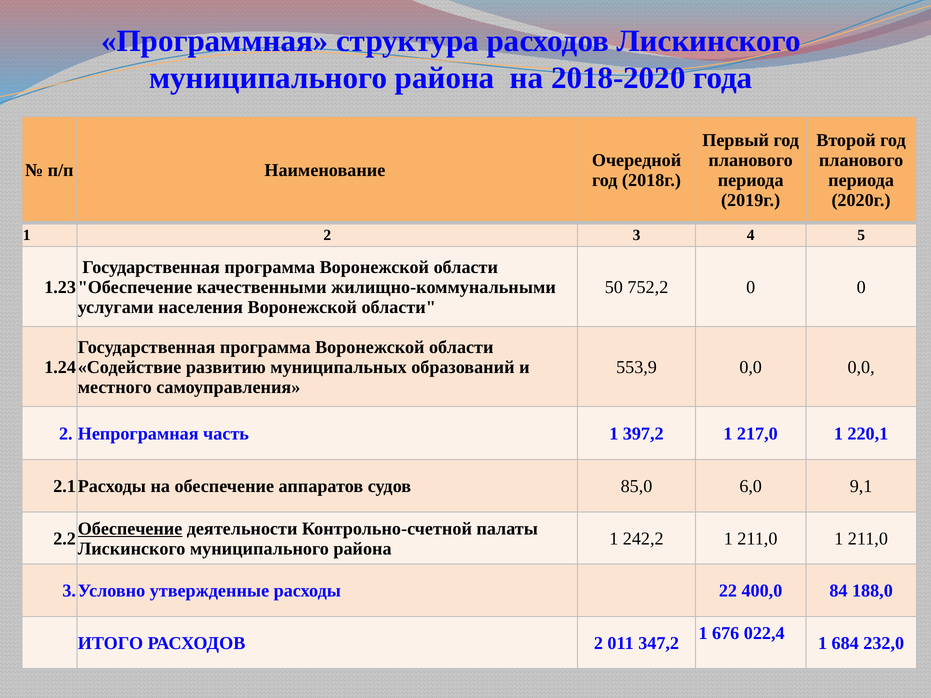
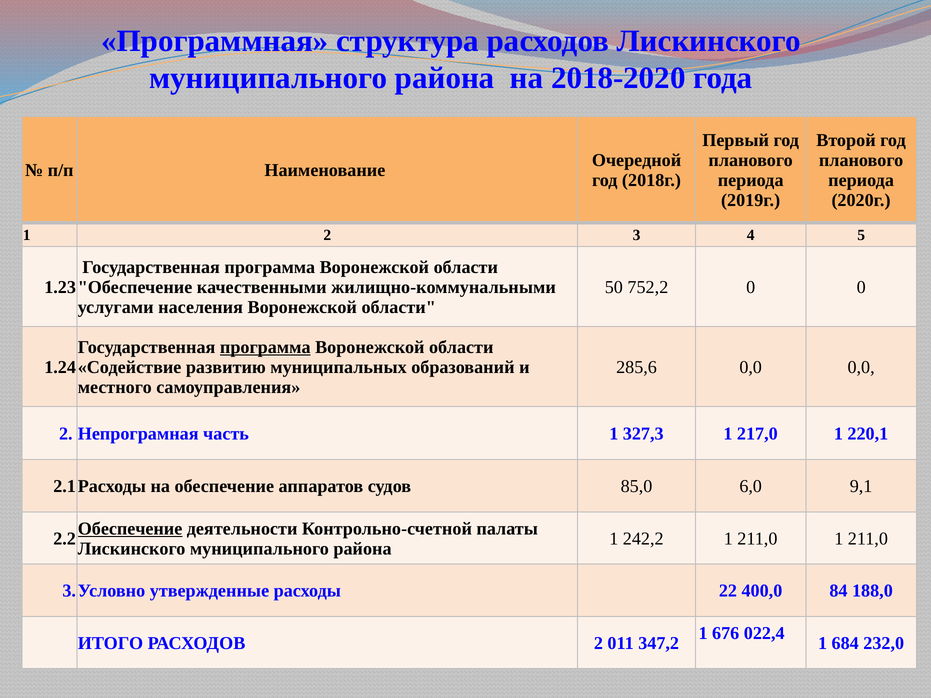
программа underline: none -> present (265, 347)
553,9: 553,9 -> 285,6 (637, 367)
397,2: 397,2 -> 327,3 (643, 434)
